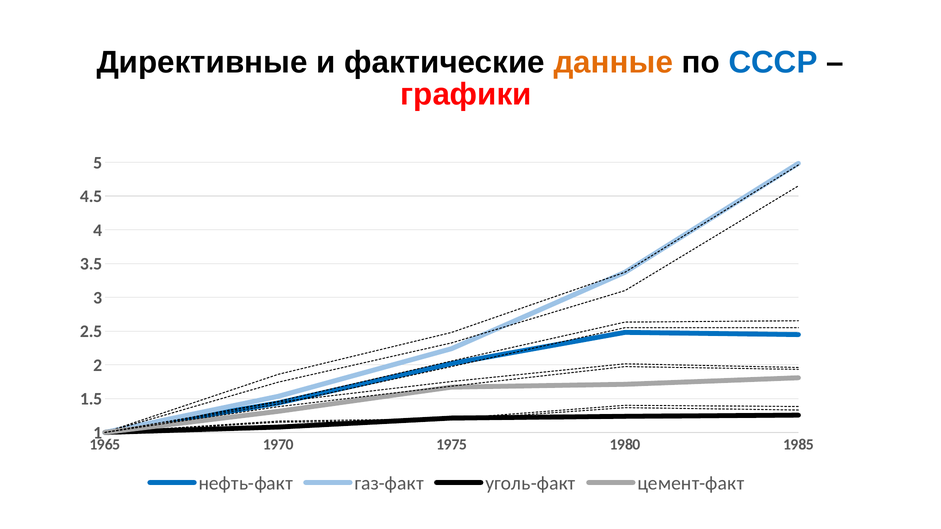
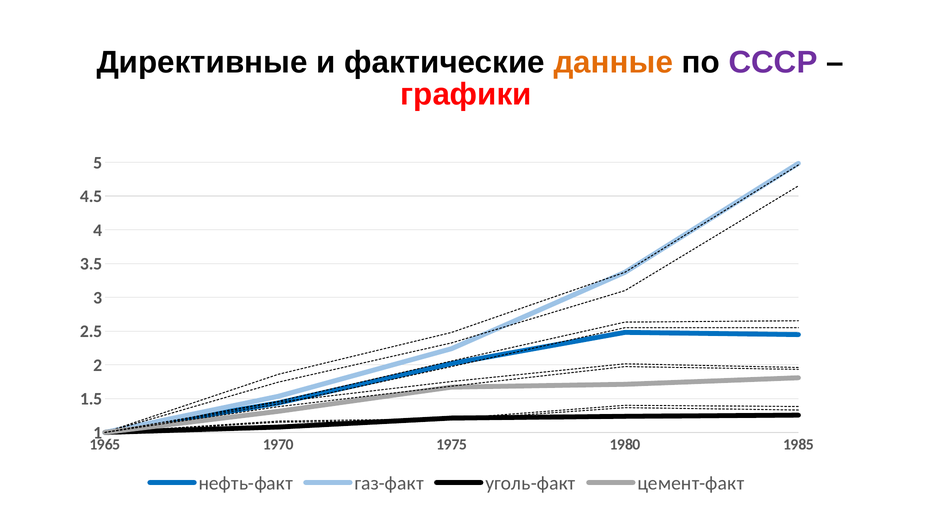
СССР colour: blue -> purple (773, 63)
